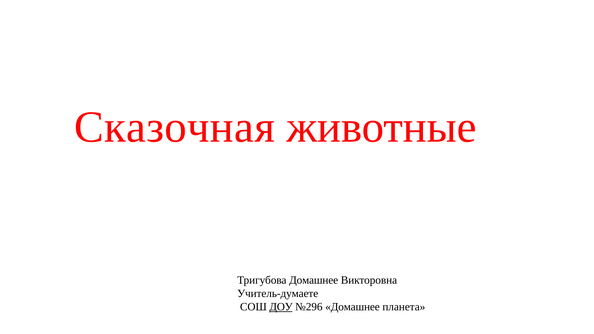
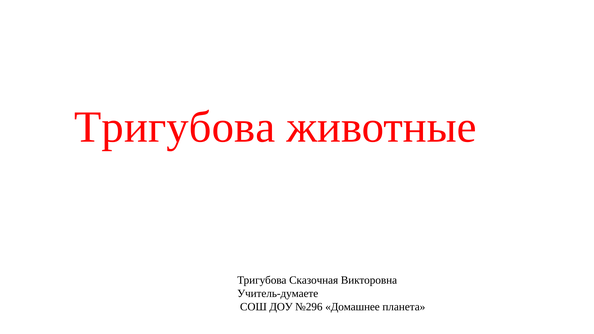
Сказочная: Сказочная -> Тригубова (175, 127)
Тригубова Домашнее: Домашнее -> Сказочная (314, 280)
ДОУ underline: present -> none (281, 307)
